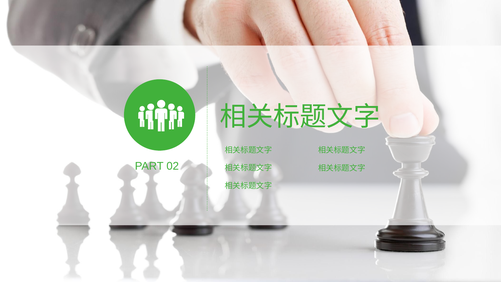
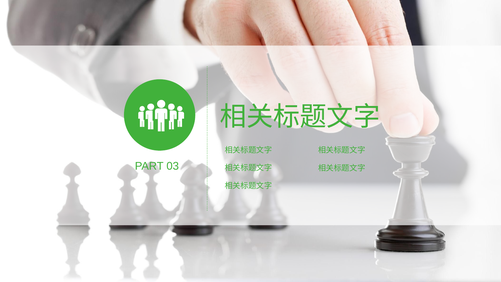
02: 02 -> 03 (173, 166)
